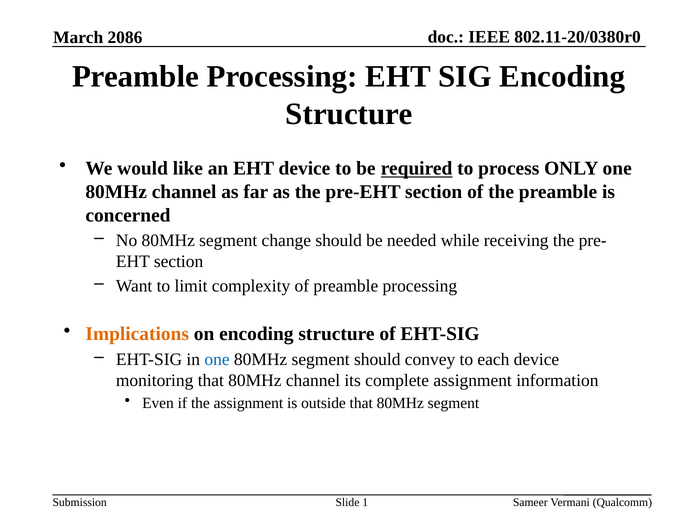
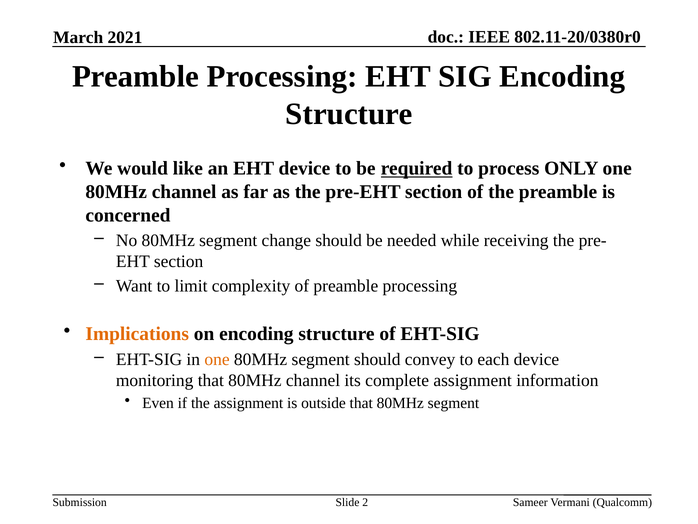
2086: 2086 -> 2021 (125, 37)
one colour: blue -> orange (217, 359)
1: 1 -> 2 (365, 502)
